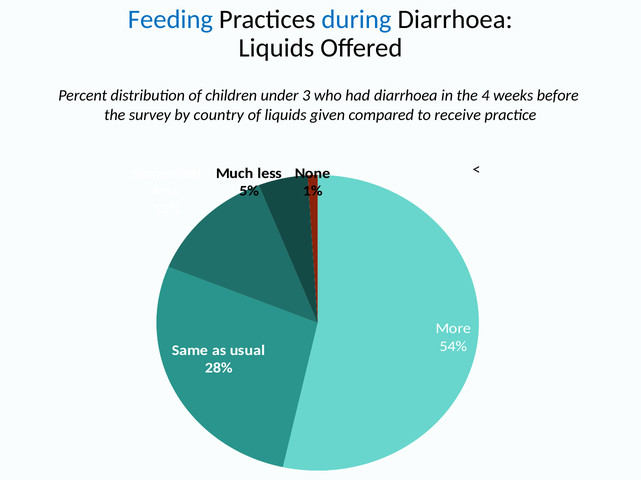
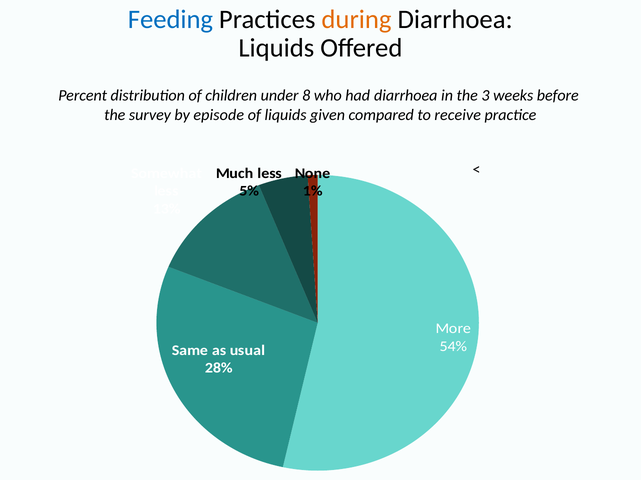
during colour: blue -> orange (356, 19)
3: 3 -> 8 (306, 96)
4: 4 -> 3 (485, 96)
country: country -> episode (219, 115)
